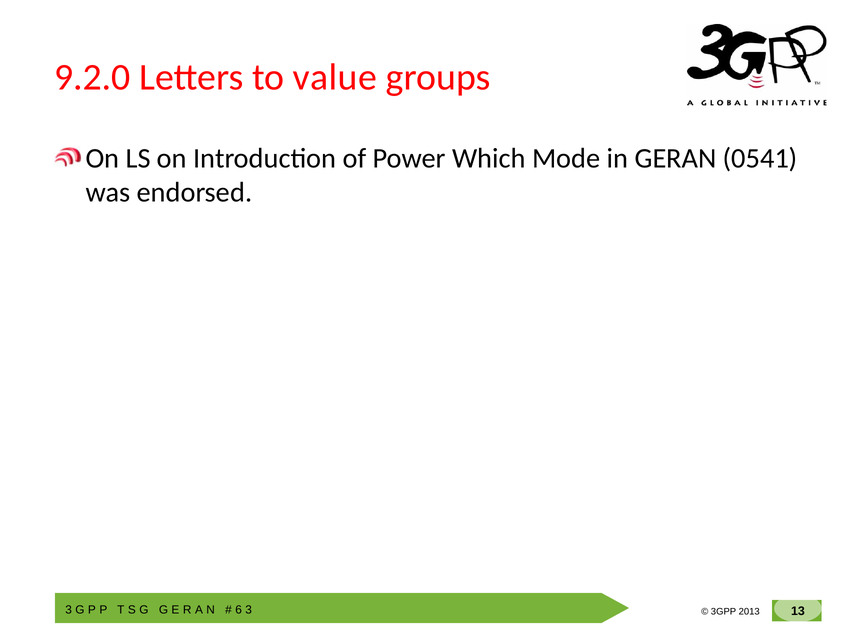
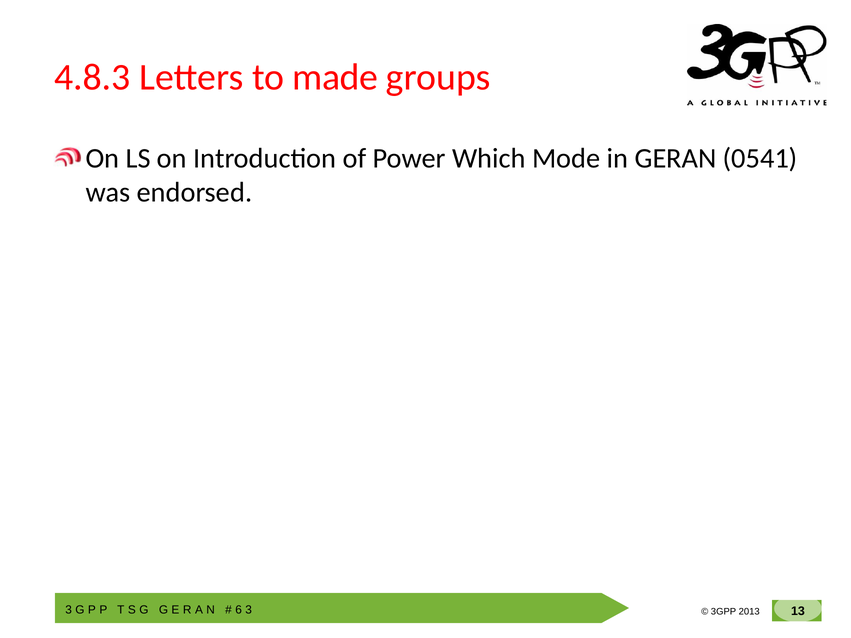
9.2.0: 9.2.0 -> 4.8.3 (92, 77)
value: value -> made (335, 77)
